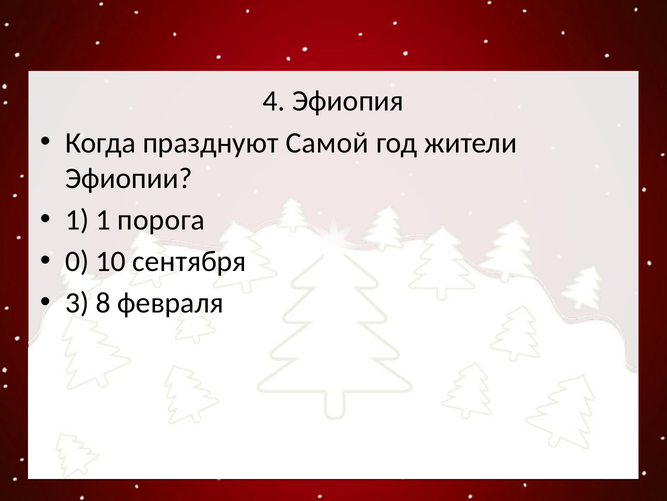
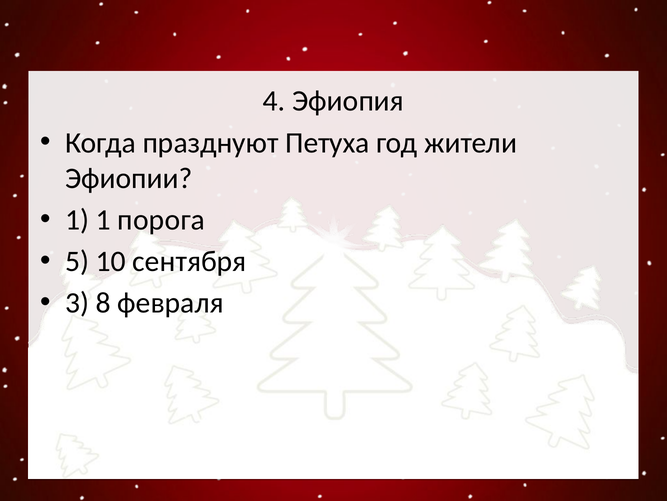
Самой: Самой -> Петуха (327, 143)
0: 0 -> 5 (77, 261)
